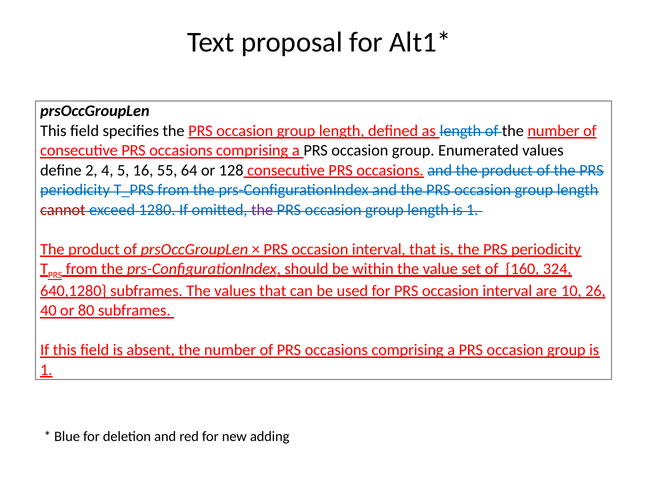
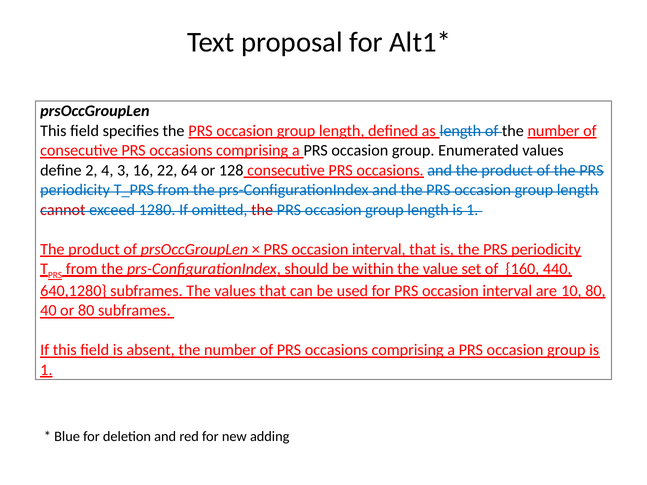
5: 5 -> 3 (123, 170)
55: 55 -> 22 (167, 170)
the colour: purple -> red (262, 210)
324: 324 -> 440 (557, 269)
10 26: 26 -> 80 (595, 291)
